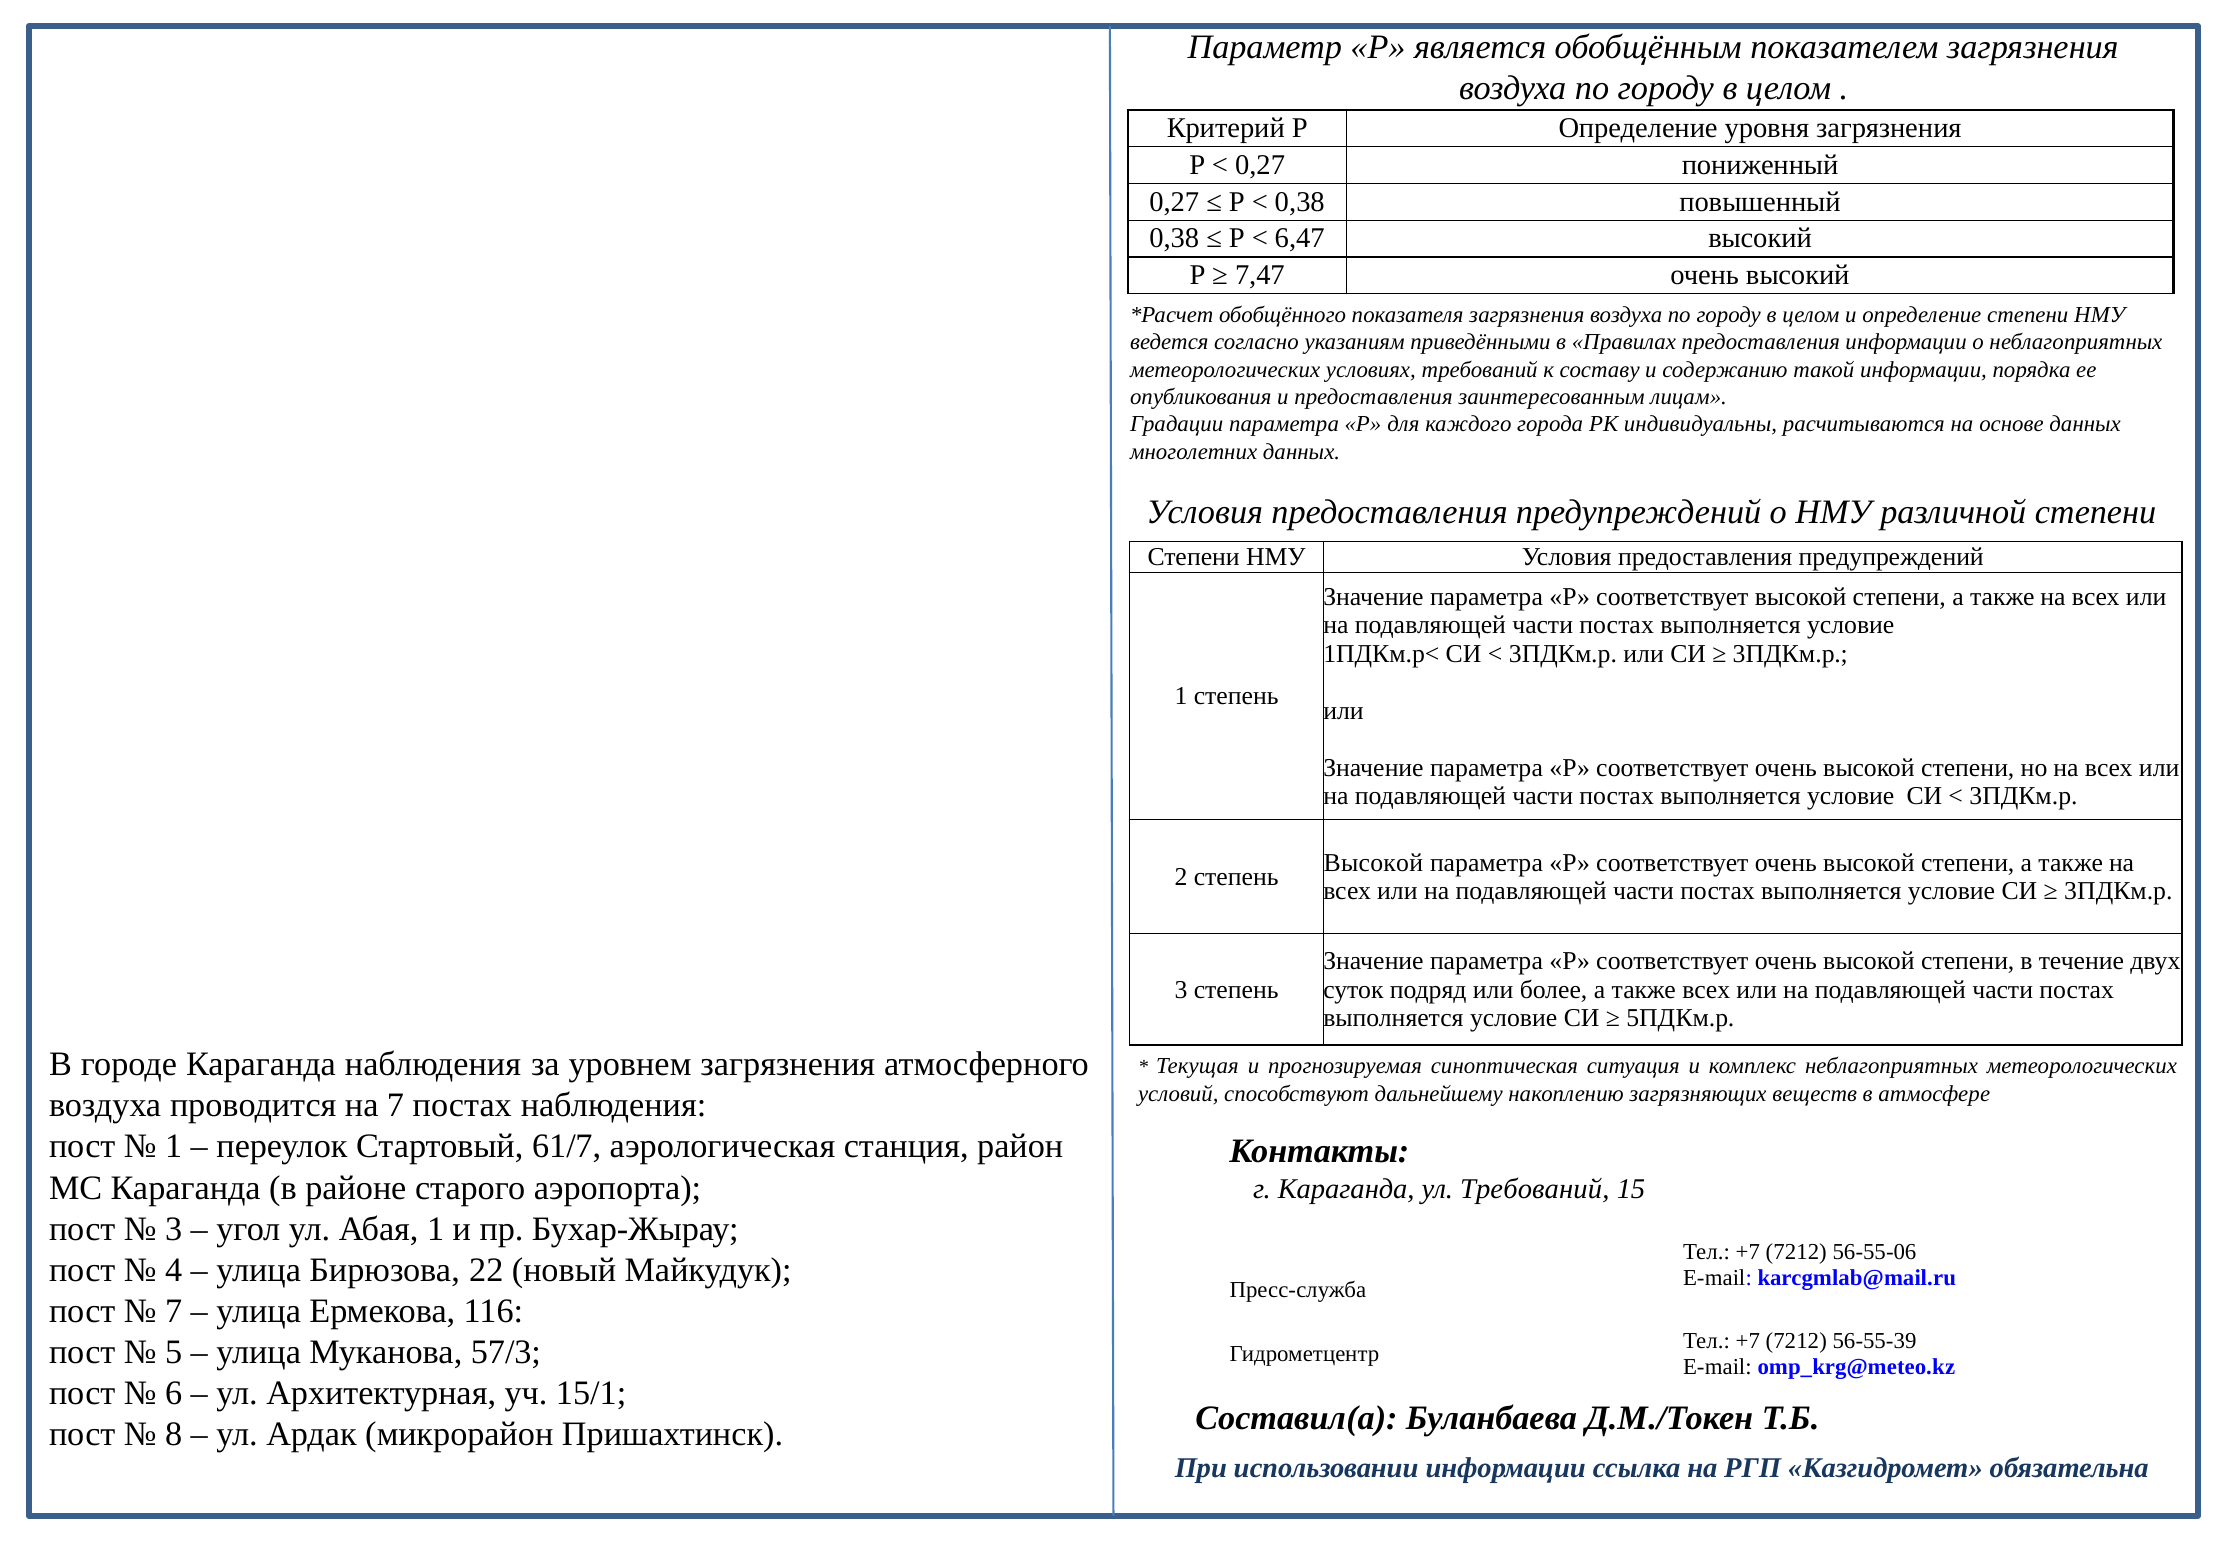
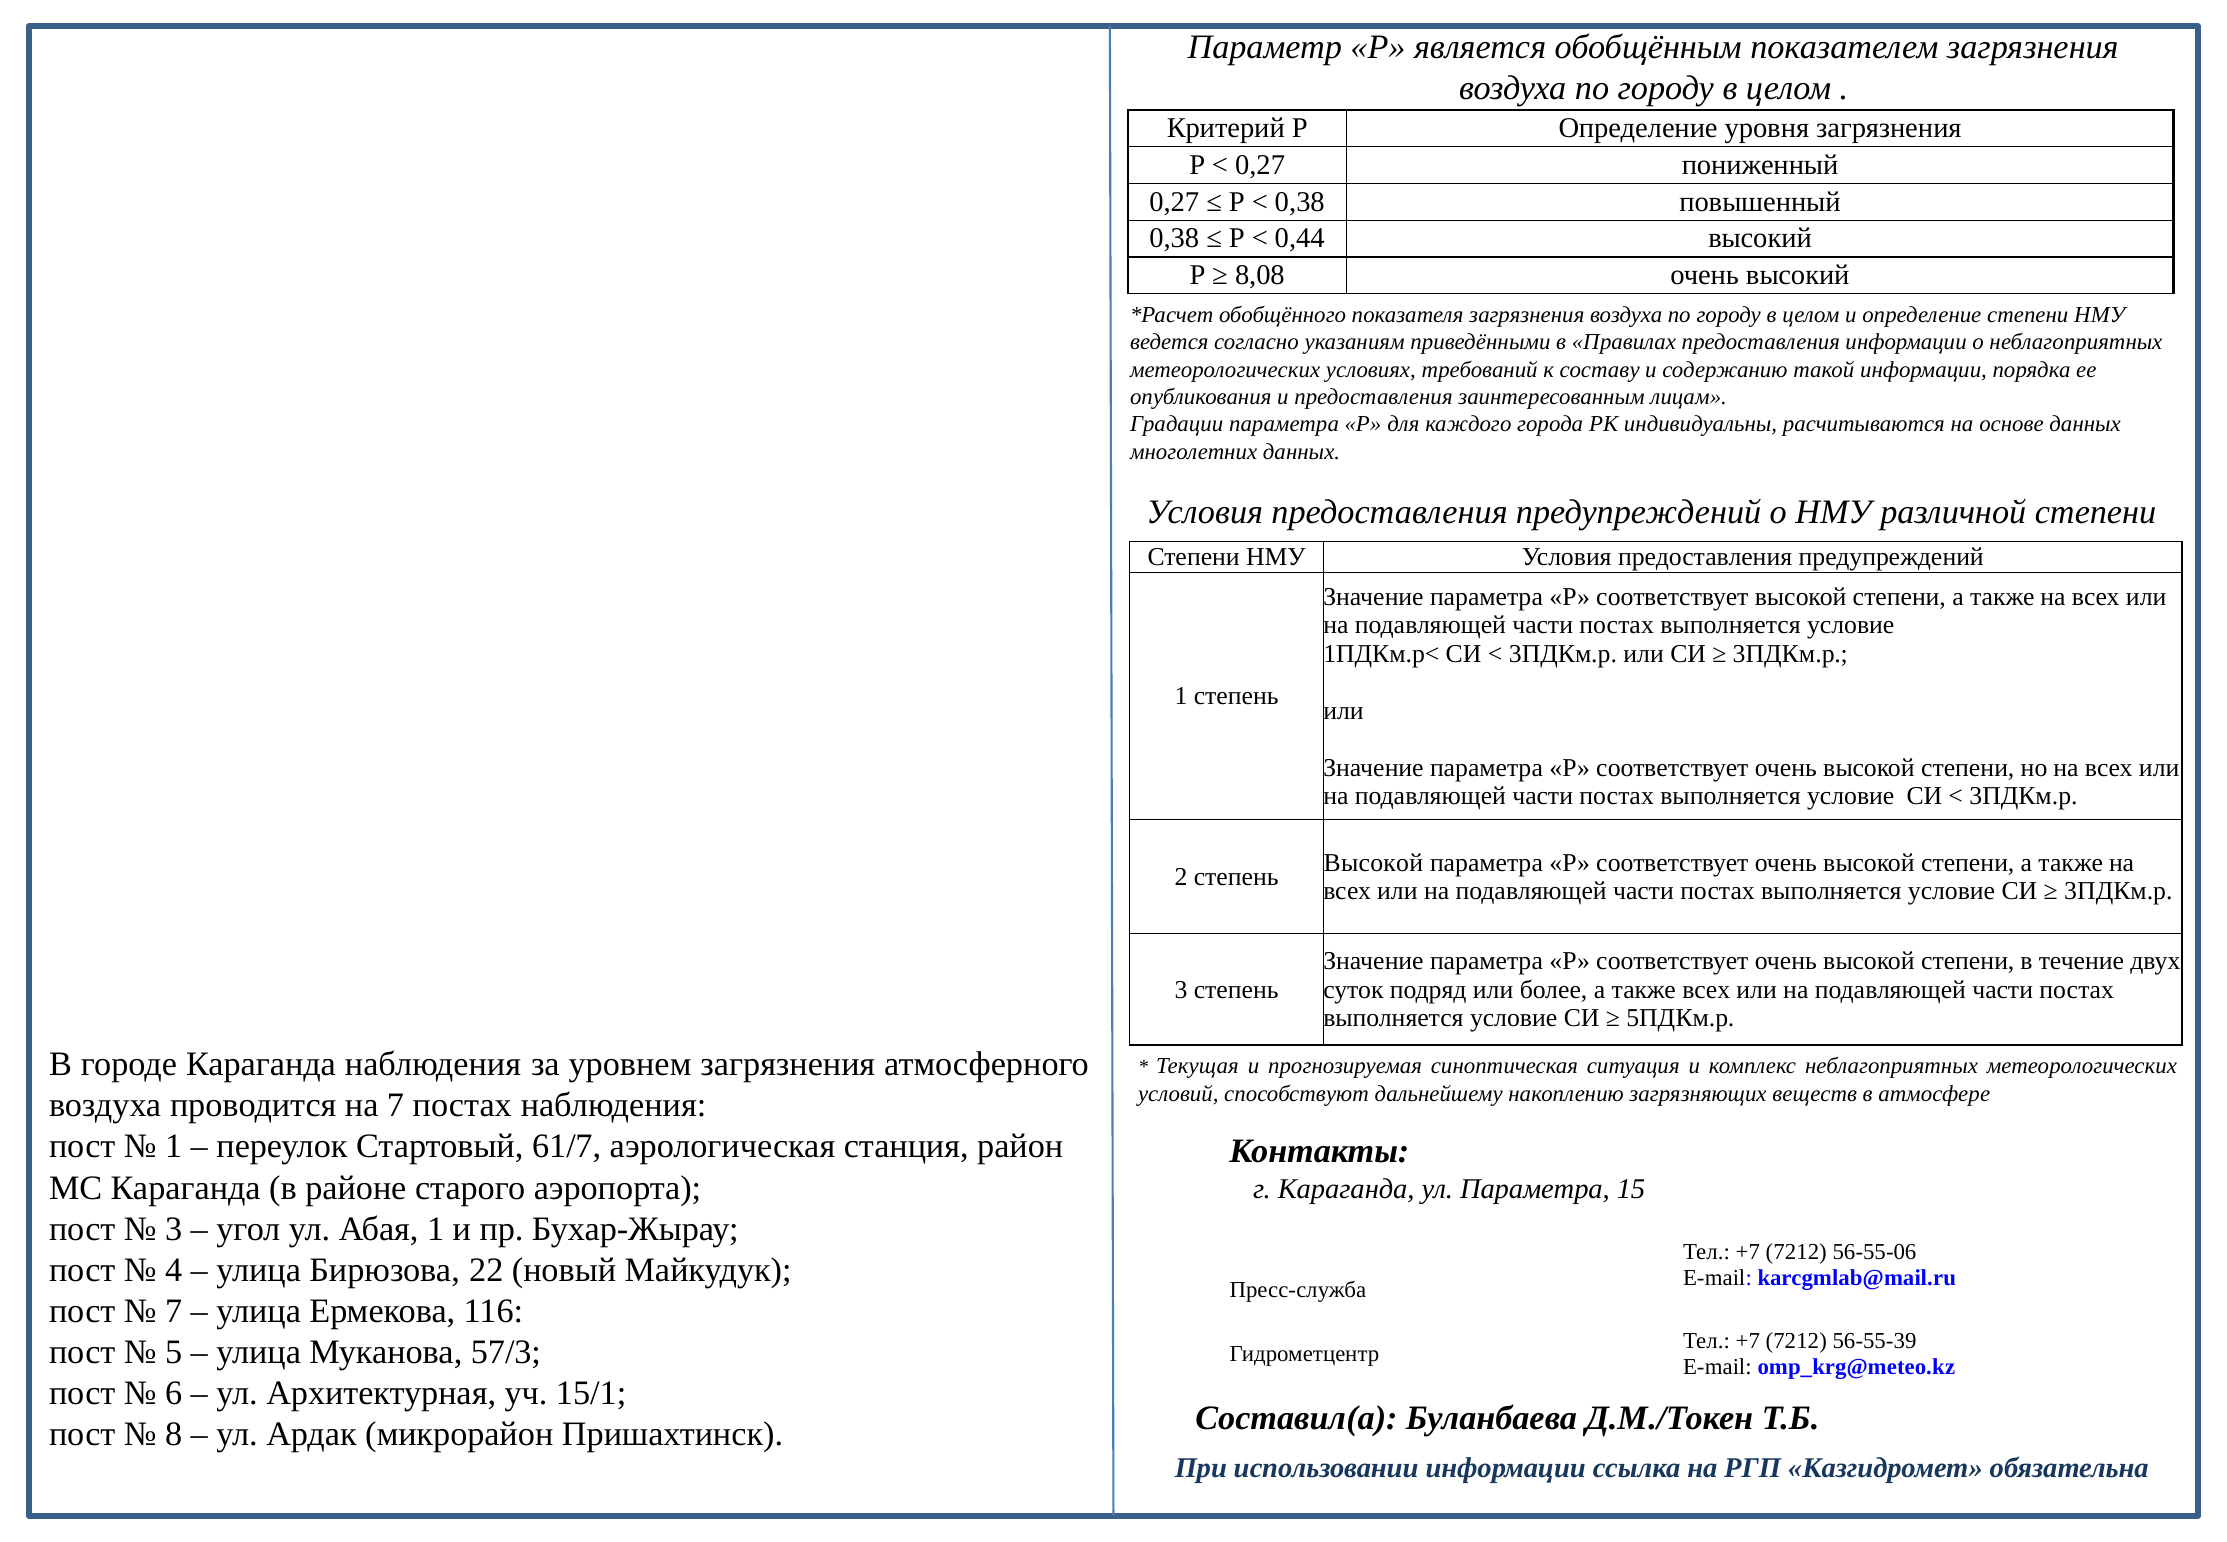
6,47: 6,47 -> 0,44 (1300, 238)
7,47: 7,47 -> 8,08 (1260, 275)
ул Требований: Требований -> Параметра (1535, 1189)
